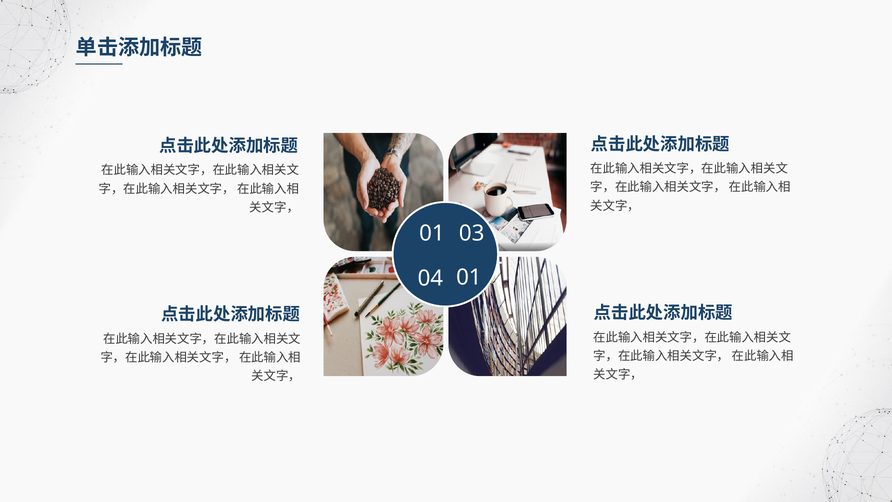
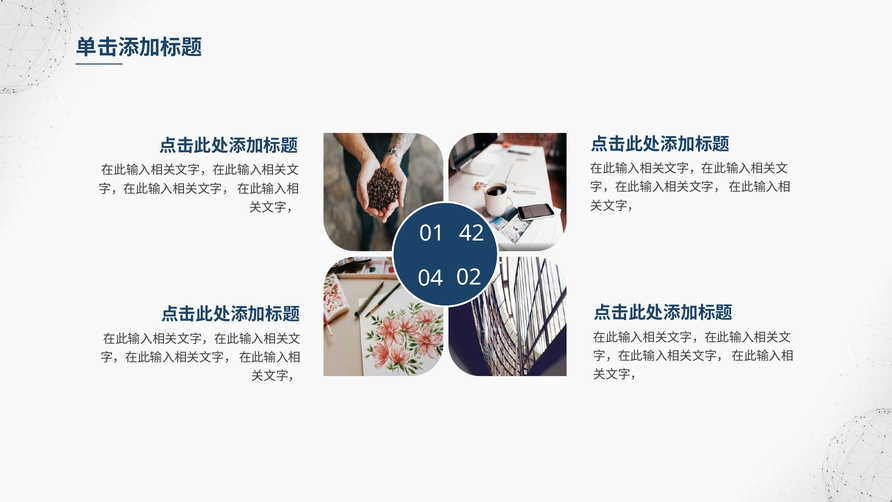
03: 03 -> 42 (472, 233)
04 01: 01 -> 02 (469, 277)
